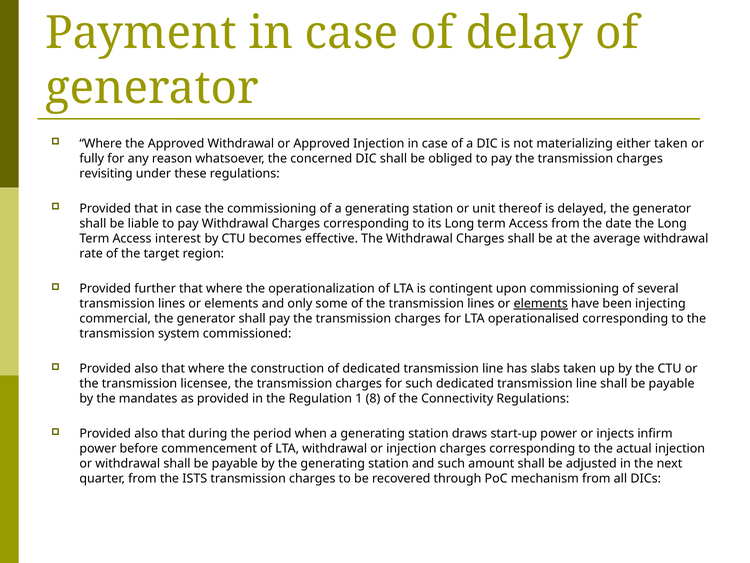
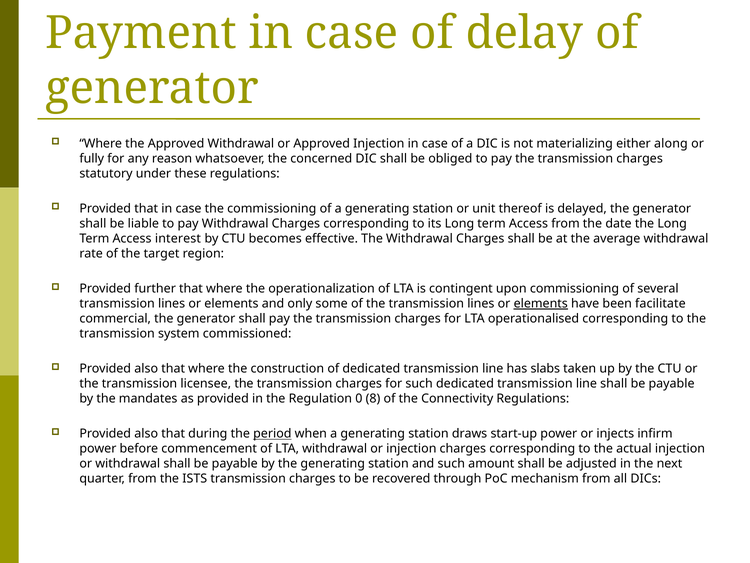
either taken: taken -> along (671, 143)
revisiting: revisiting -> statutory (106, 173)
injecting: injecting -> facilitate (660, 303)
1: 1 -> 0 (359, 398)
period underline: none -> present (272, 433)
